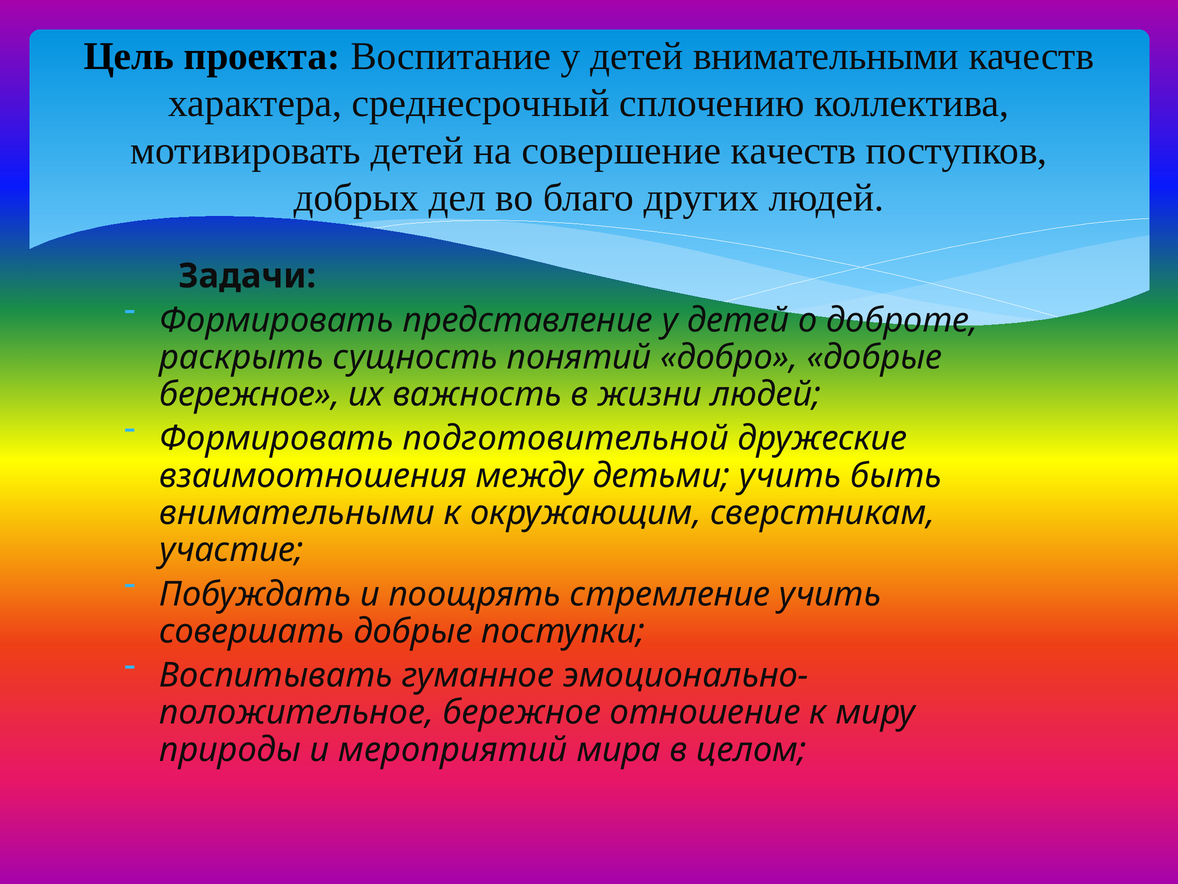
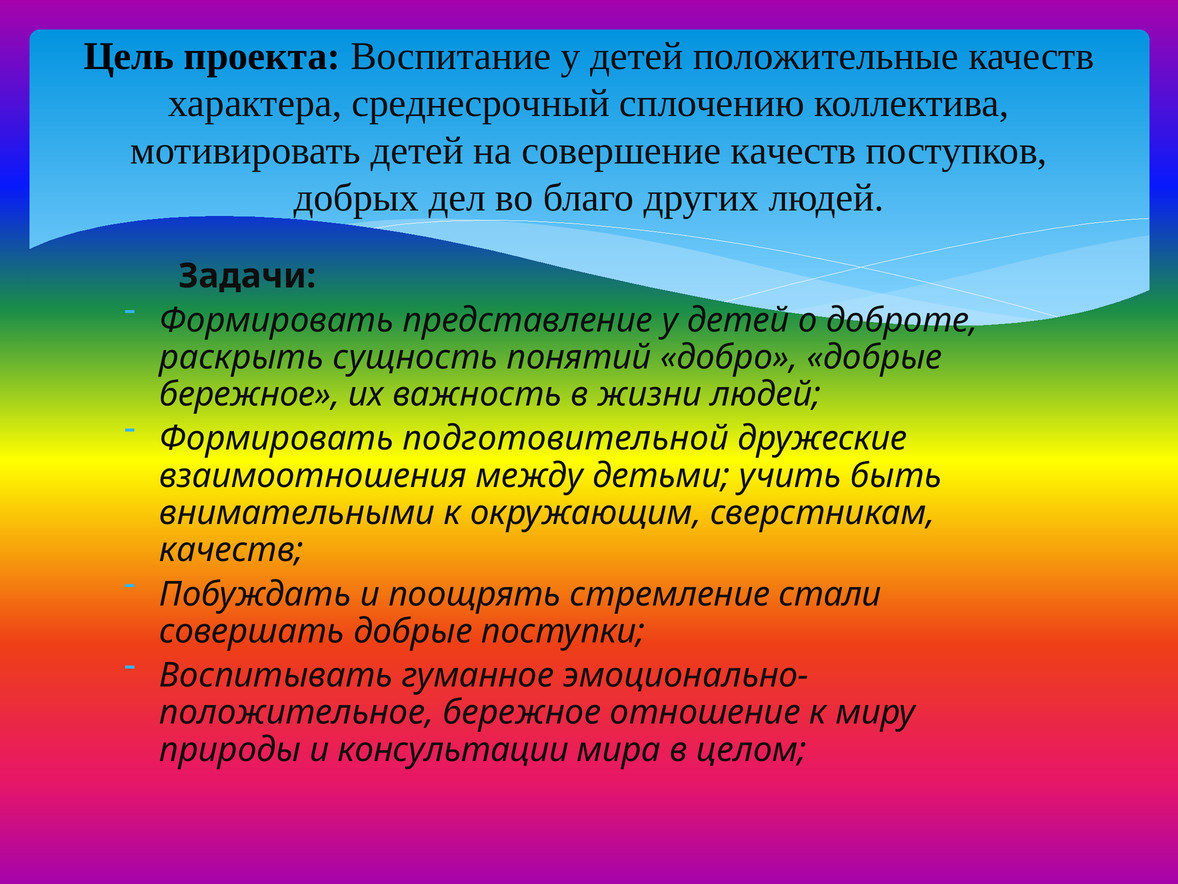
детей внимательными: внимательными -> положительные (826, 56)
участие: участие -> качеств (232, 550)
стремление учить: учить -> стали (830, 594)
мероприятий: мероприятий -> консультации (453, 749)
